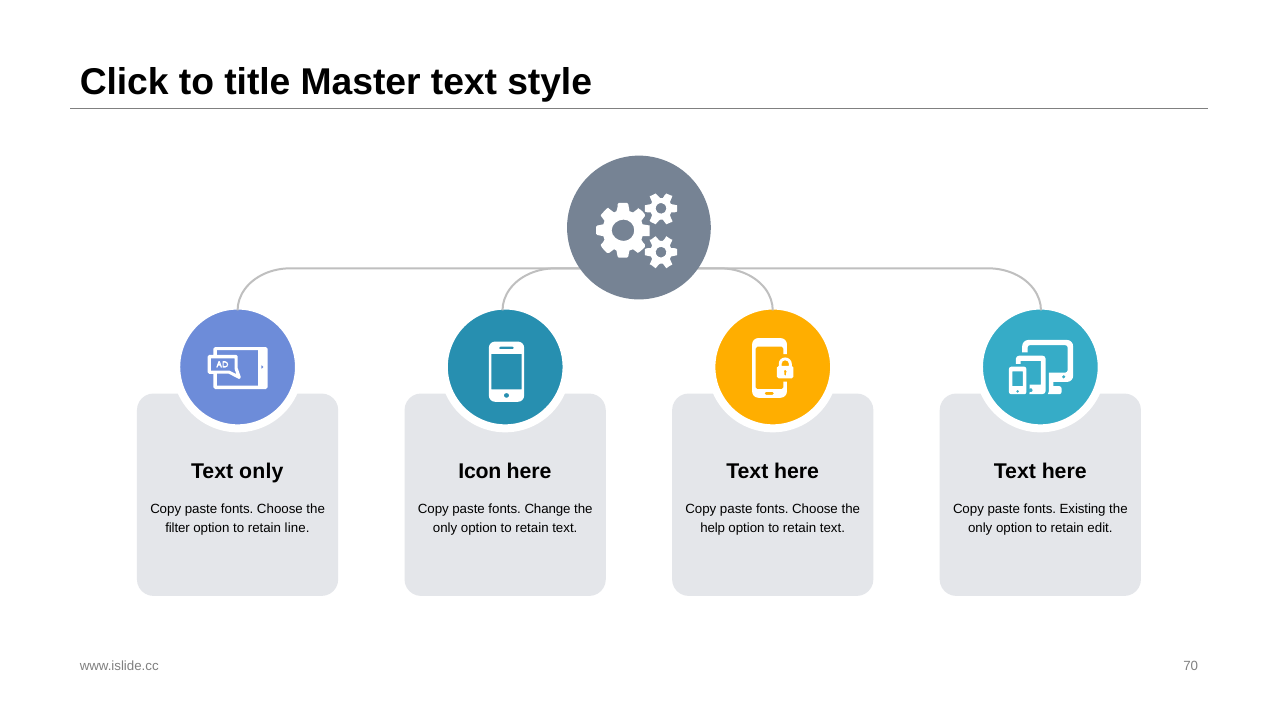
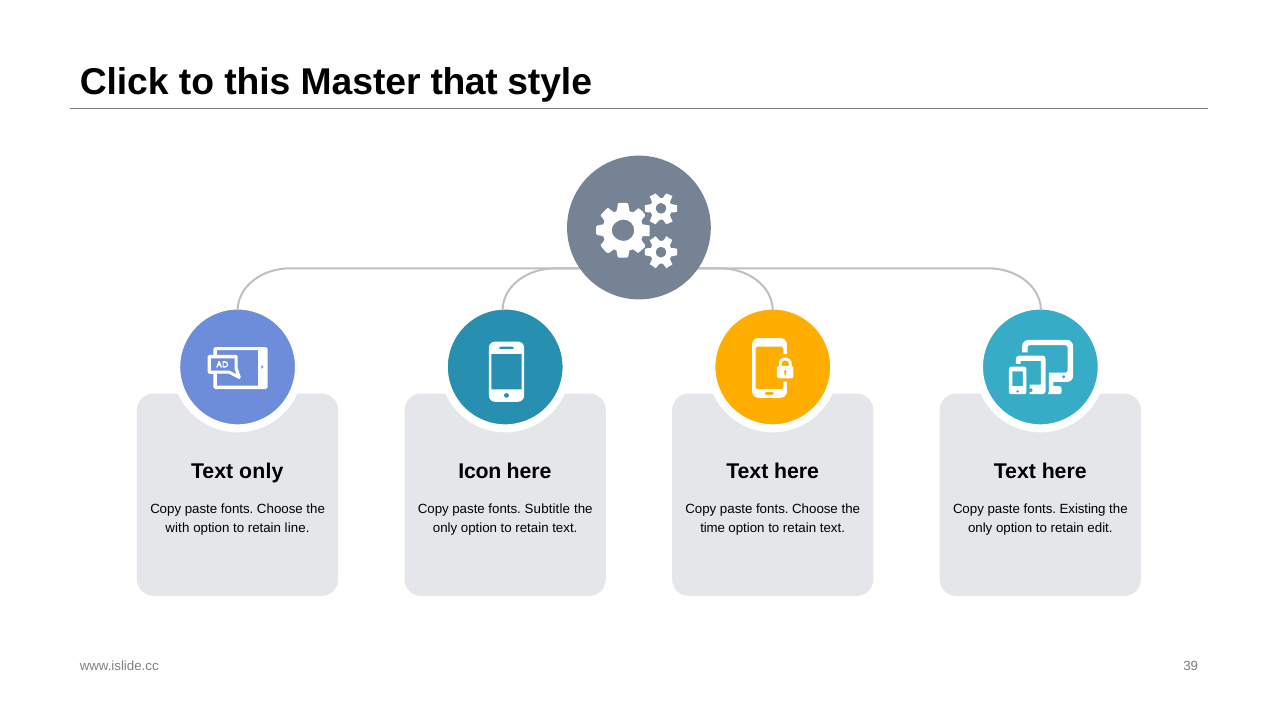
title: title -> this (257, 83)
Master text: text -> that (464, 83)
Change: Change -> Subtitle (547, 509)
filter: filter -> with (177, 528)
help: help -> time (713, 528)
70: 70 -> 39 (1191, 666)
